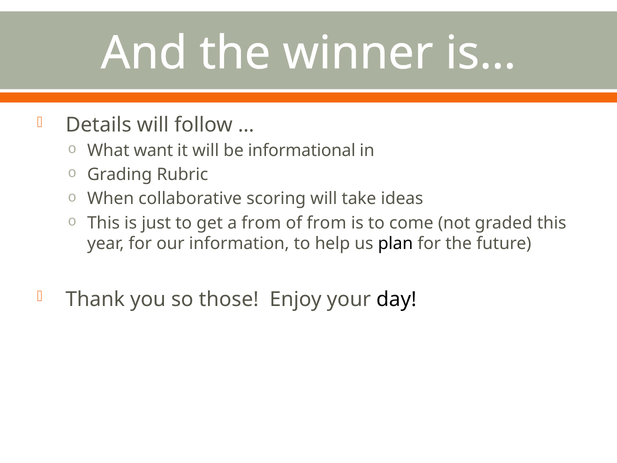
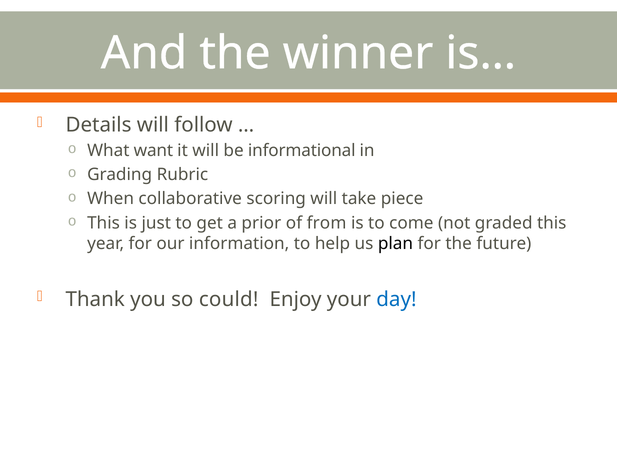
ideas: ideas -> piece (402, 199)
a from: from -> prior (261, 223)
those: those -> could (229, 299)
day colour: black -> blue (396, 299)
